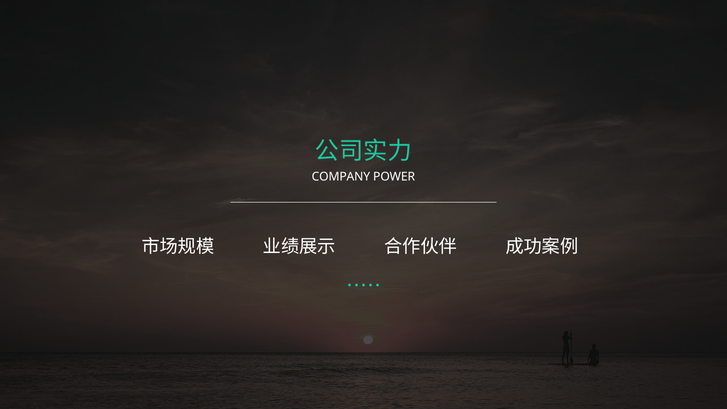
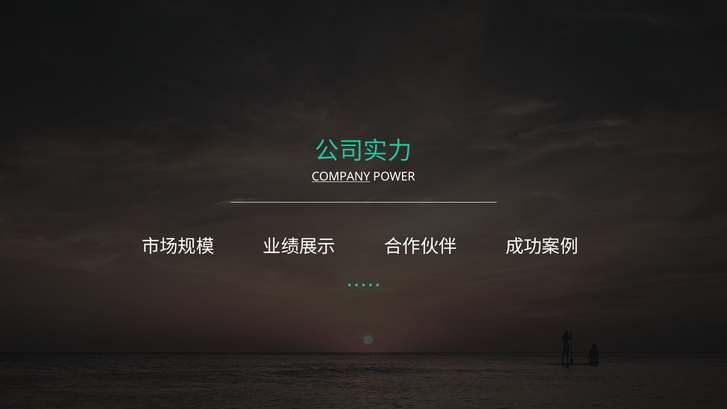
COMPANY underline: none -> present (341, 176)
